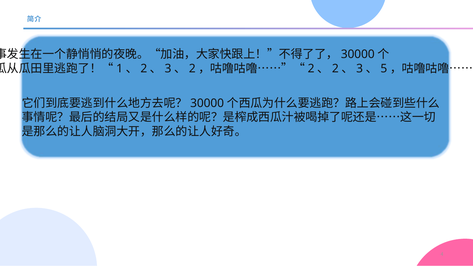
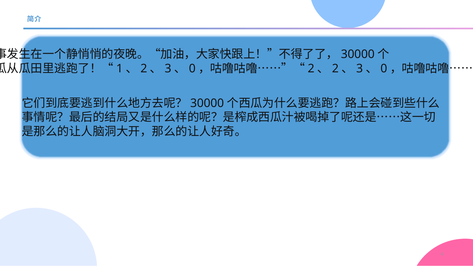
2: 2 -> 0 (192, 69)
5: 5 -> 0 (384, 69)
